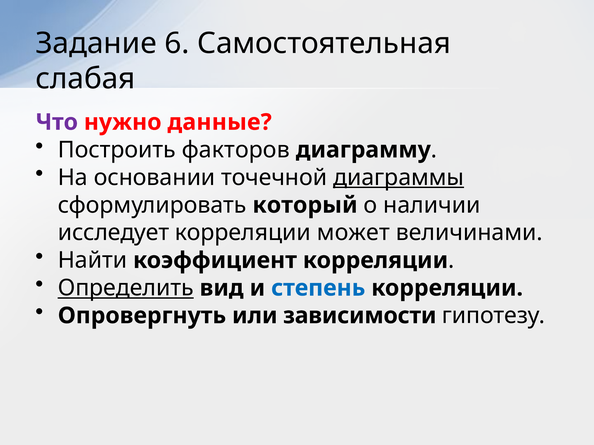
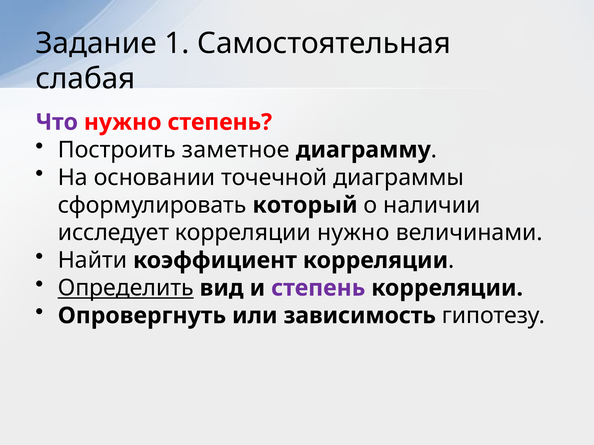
6: 6 -> 1 (177, 43)
нужно данные: данные -> степень (220, 122)
факторов: факторов -> заметное (236, 150)
диаграммы underline: present -> none (399, 178)
корреляции может: может -> нужно (353, 233)
степень colour: blue -> purple (318, 288)
зависимости: зависимости -> зависимость (360, 316)
